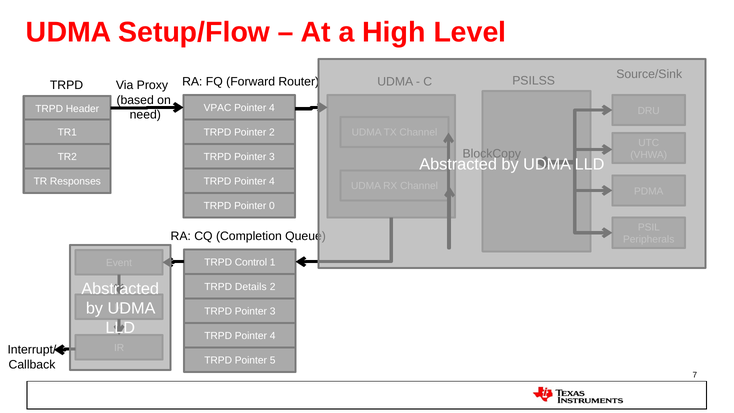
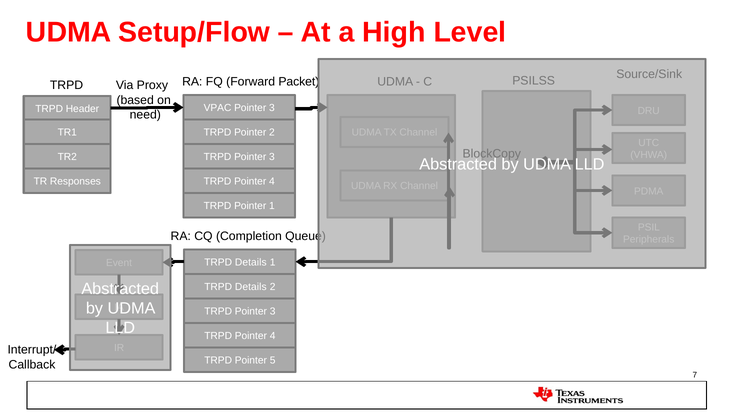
Router: Router -> Packet (299, 82)
4: 4 -> 3 (272, 108)
Pointer 0: 0 -> 1 (272, 206)
Control: Control -> Details (251, 262)
